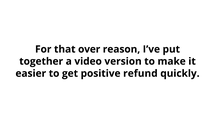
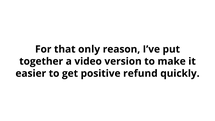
over: over -> only (89, 49)
